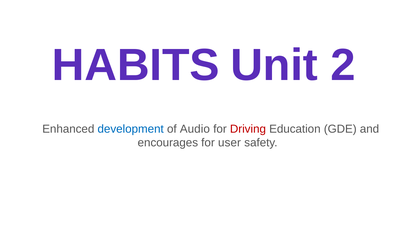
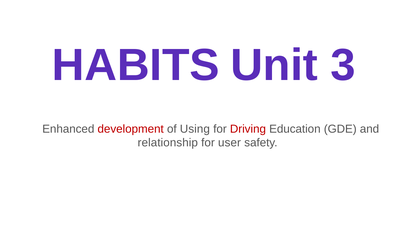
2: 2 -> 3 (343, 65)
development colour: blue -> red (131, 129)
Audio: Audio -> Using (195, 129)
encourages: encourages -> relationship (168, 143)
